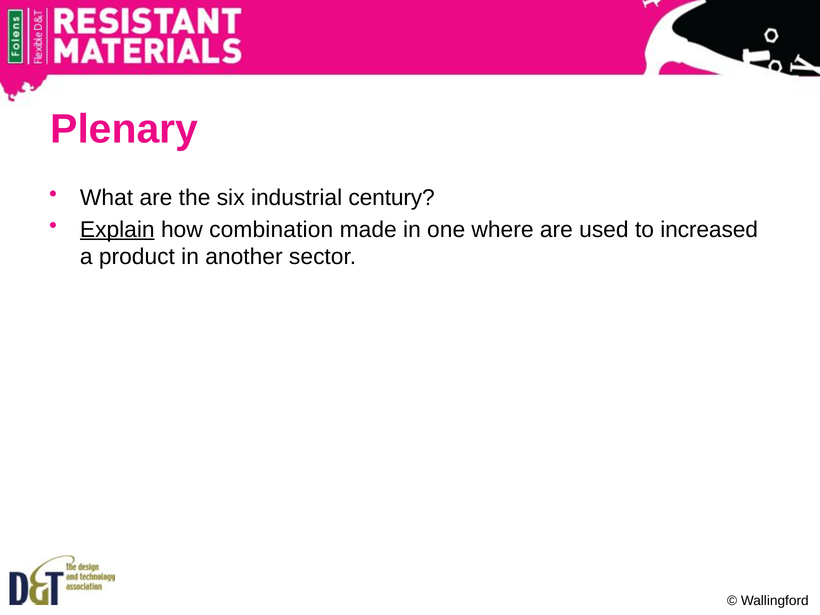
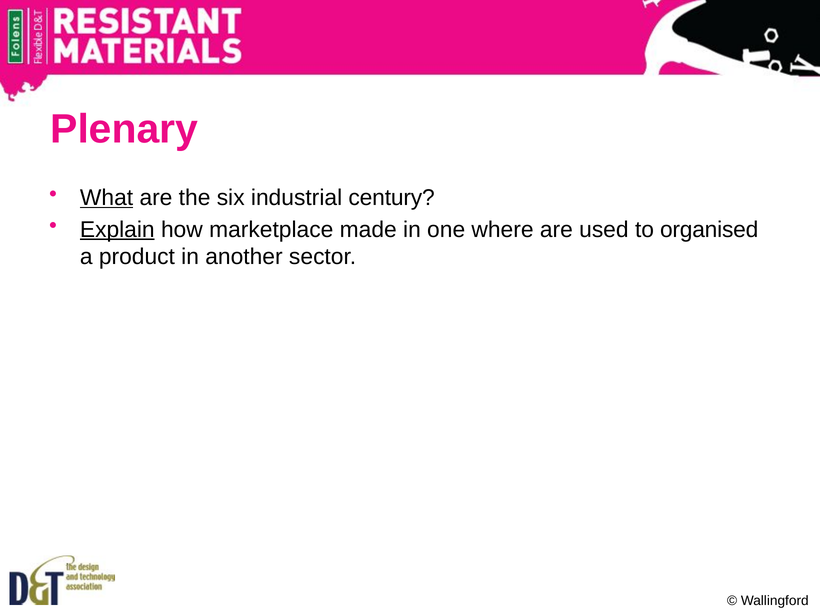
What underline: none -> present (107, 198)
combination: combination -> marketplace (271, 230)
increased: increased -> organised (709, 230)
